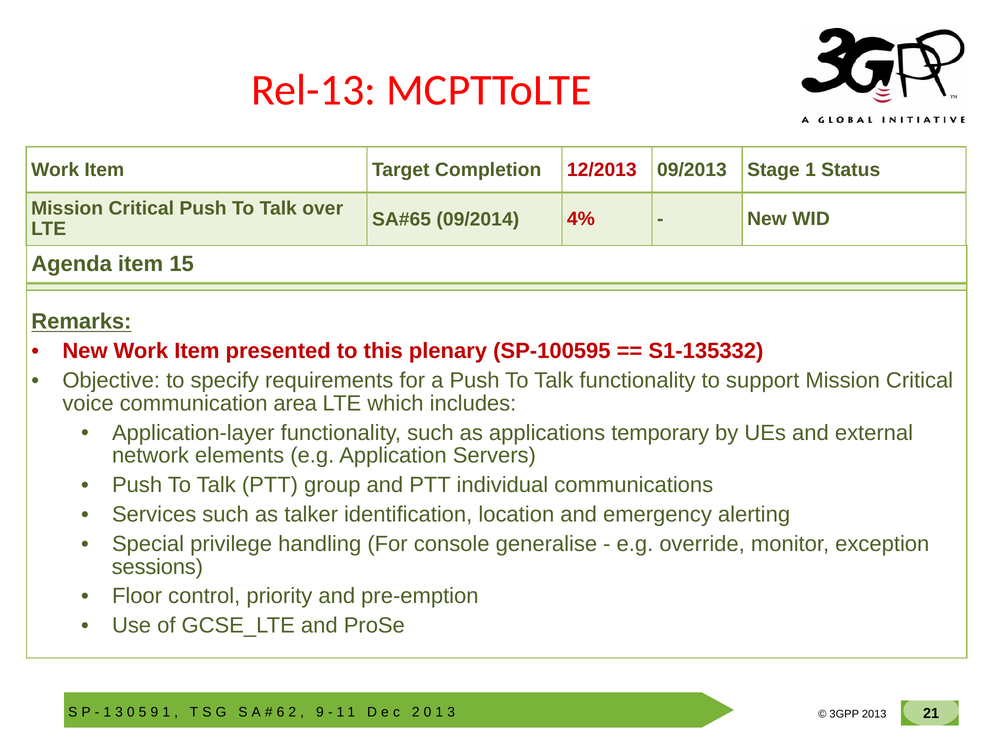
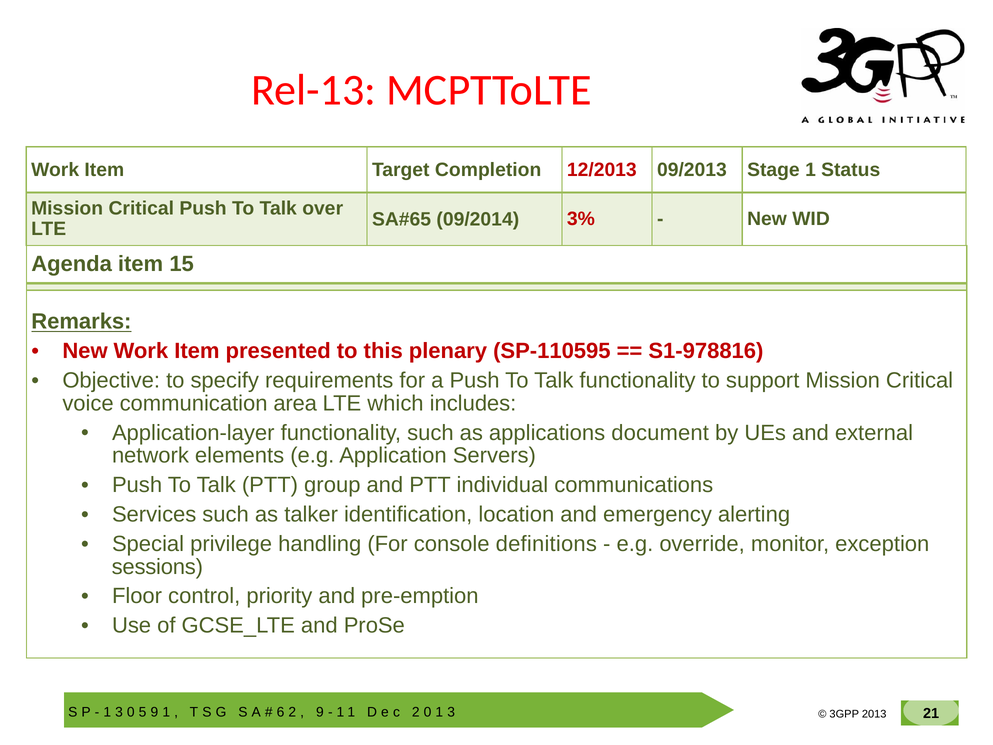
4%: 4% -> 3% (581, 219)
SP-100595: SP-100595 -> SP-110595 (552, 351)
S1-135332: S1-135332 -> S1-978816 (706, 351)
temporary: temporary -> document (660, 433)
generalise: generalise -> definitions (546, 544)
